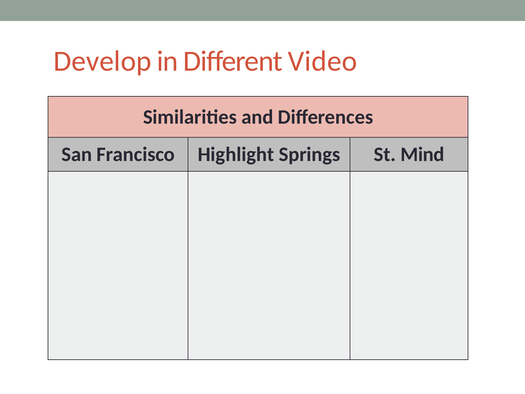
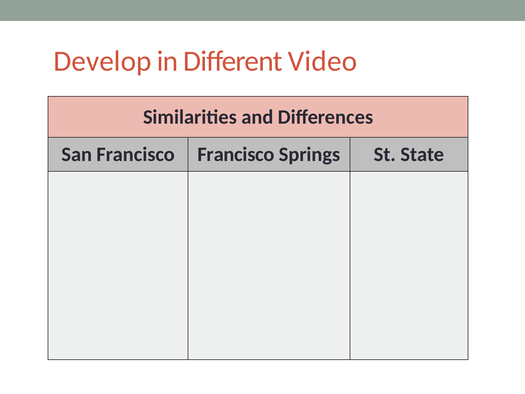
Francisco Highlight: Highlight -> Francisco (236, 154)
Mind: Mind -> State (422, 154)
